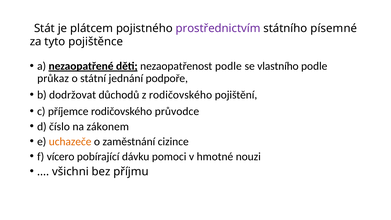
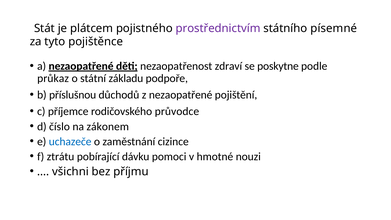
nezaopatřenost podle: podle -> zdraví (228, 66)
vlastního: vlastního -> poskytne (278, 66)
jednání: jednání -> základu (126, 78)
dodržovat: dodržovat -> příslušnou (73, 95)
z rodičovského: rodičovského -> nezaopatřené (181, 95)
uchazeče colour: orange -> blue (70, 142)
vícero: vícero -> ztrátu (61, 157)
